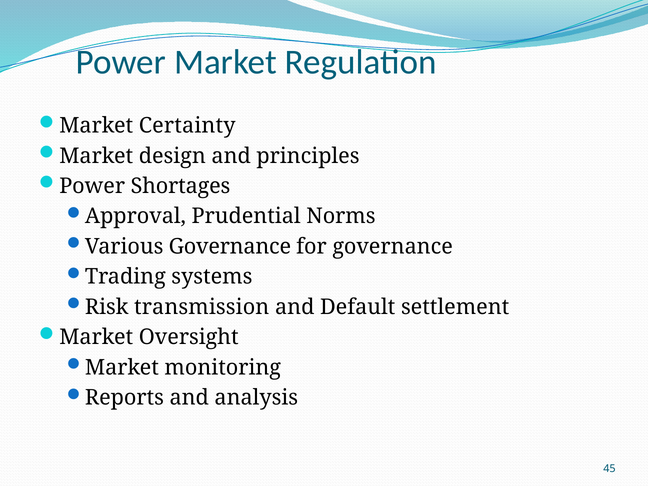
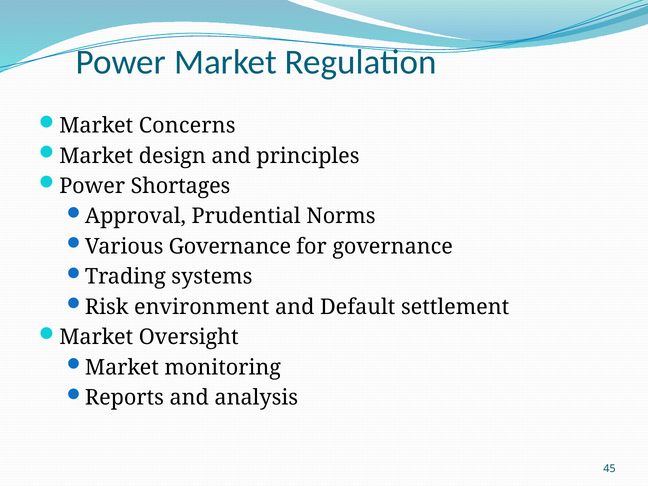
Certainty: Certainty -> Concerns (187, 126)
transmission: transmission -> environment (202, 307)
